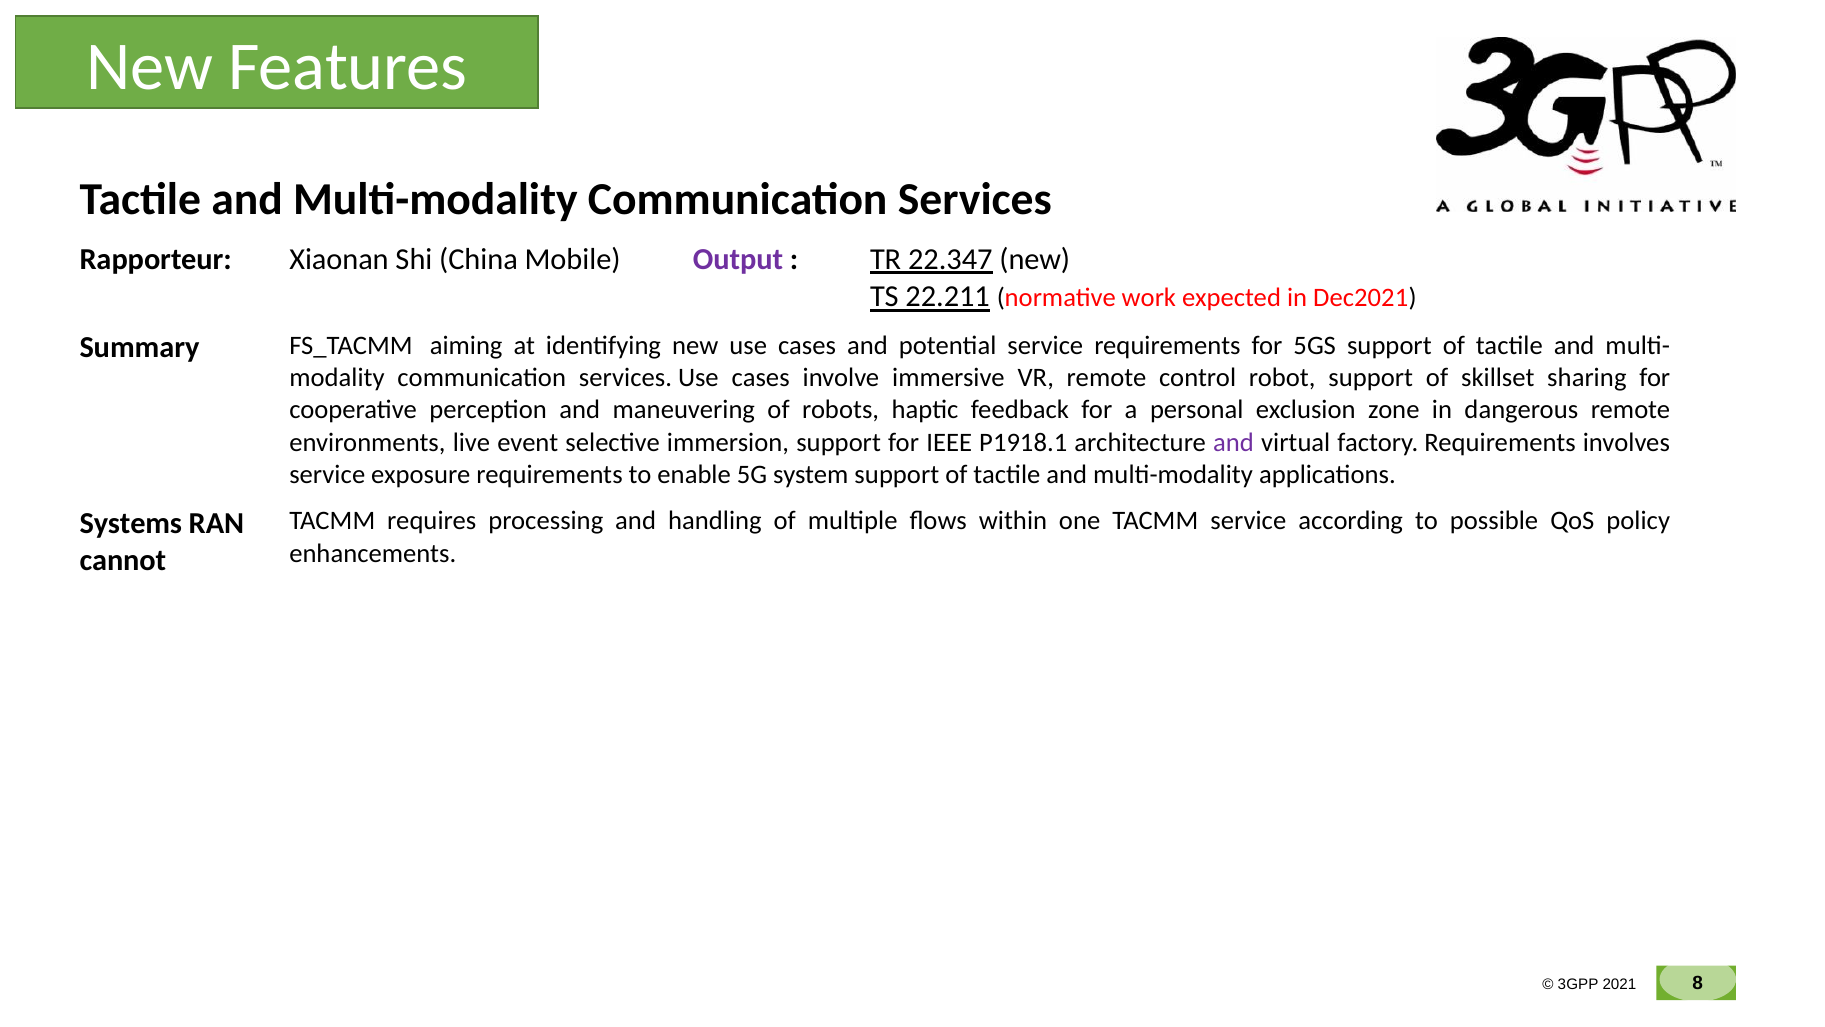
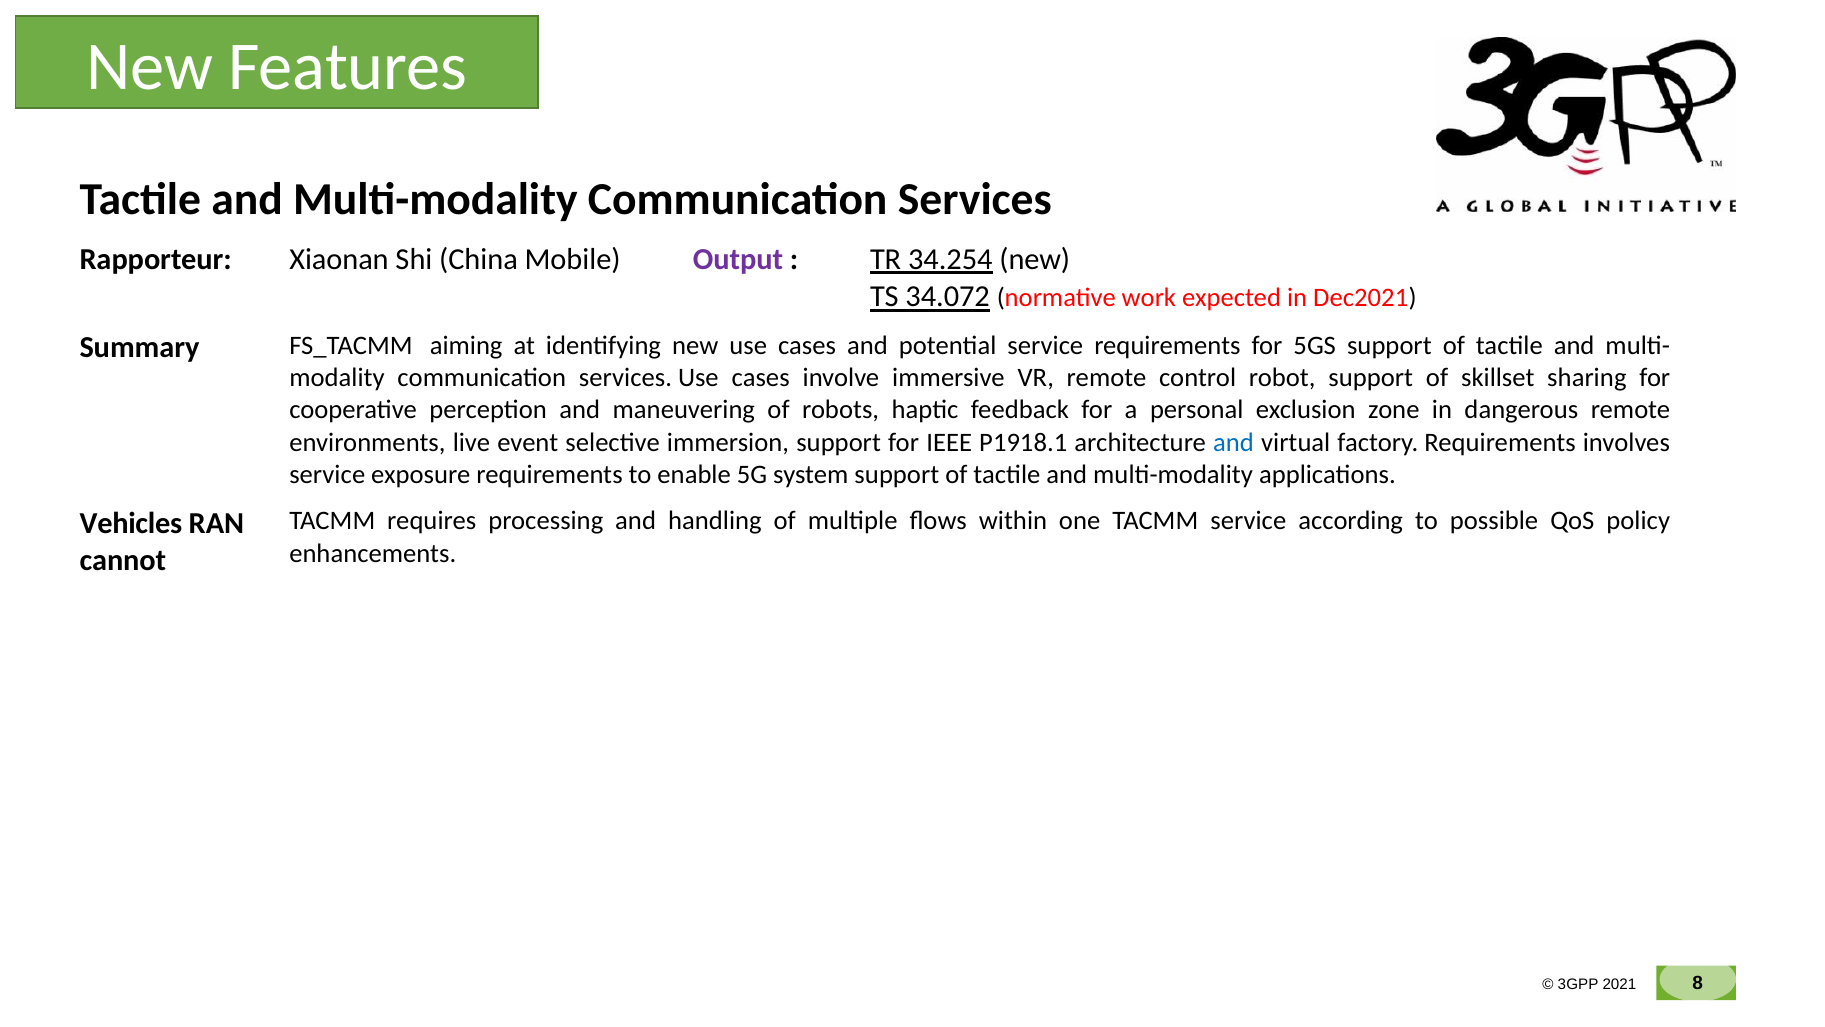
22.347: 22.347 -> 34.254 (950, 260)
22.211: 22.211 -> 34.072 (948, 297)
and colour: purple -> blue (1233, 442)
Systems: Systems -> Vehicles (131, 523)
